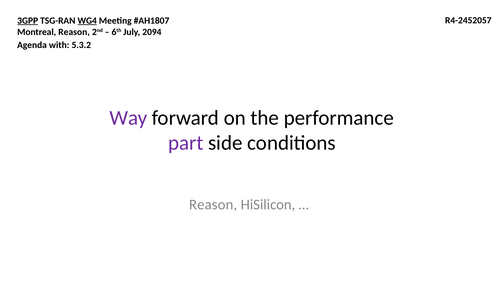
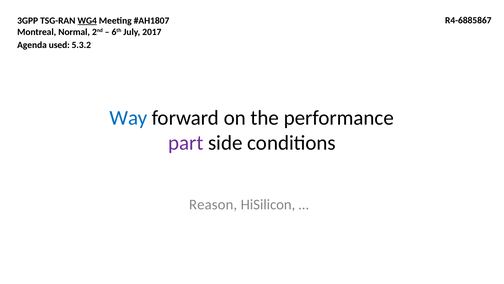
3GPP underline: present -> none (28, 21)
R4-2452057: R4-2452057 -> R4-6885867 (468, 20)
Montreal Reason: Reason -> Normal (74, 32)
2094: 2094 -> 2017 (152, 32)
with: with -> used (59, 45)
Way colour: purple -> blue (129, 118)
